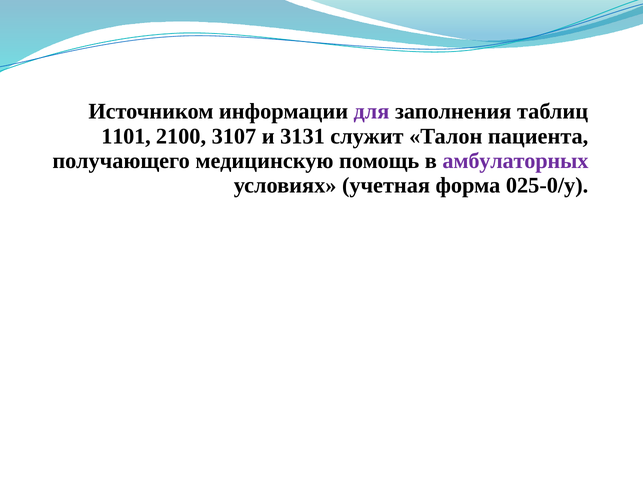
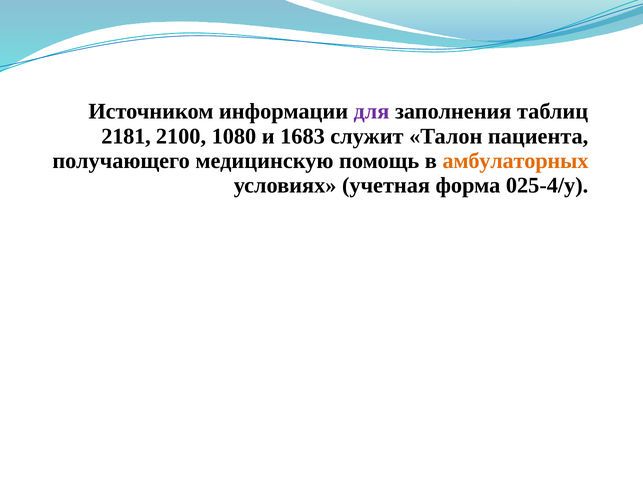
1101: 1101 -> 2181 (126, 136)
3107: 3107 -> 1080 (234, 136)
3131: 3131 -> 1683 (303, 136)
амбулаторных colour: purple -> orange (515, 161)
025-0/у: 025-0/у -> 025-4/у (547, 186)
